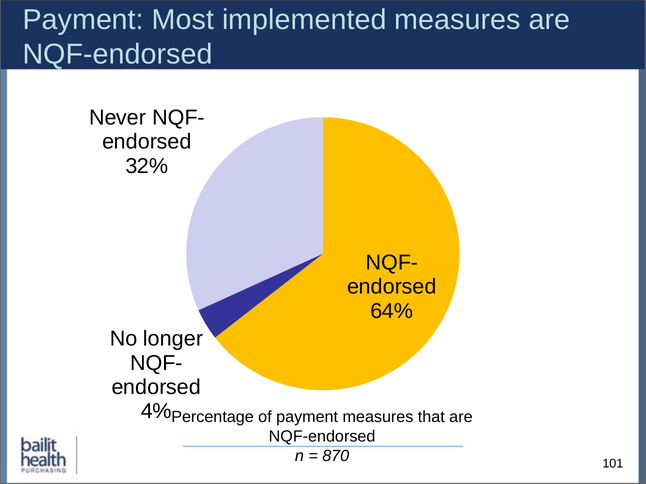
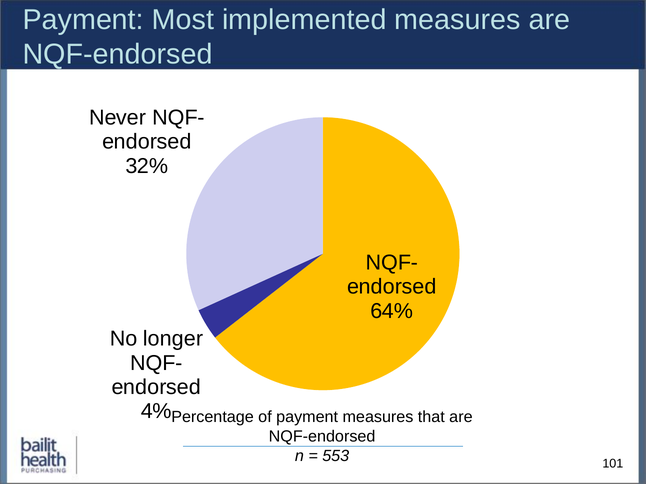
870: 870 -> 553 (336, 456)
